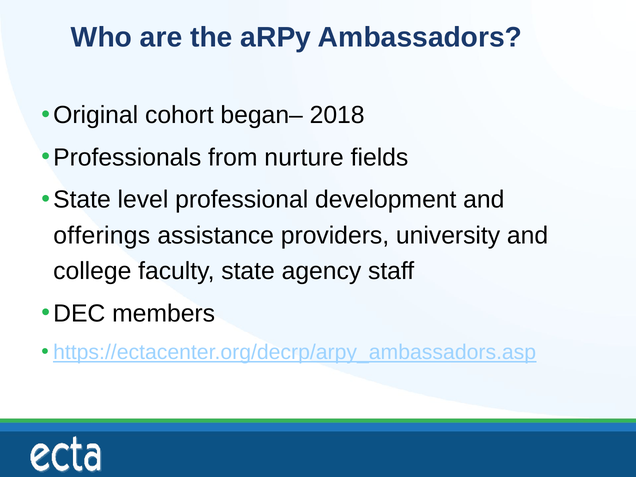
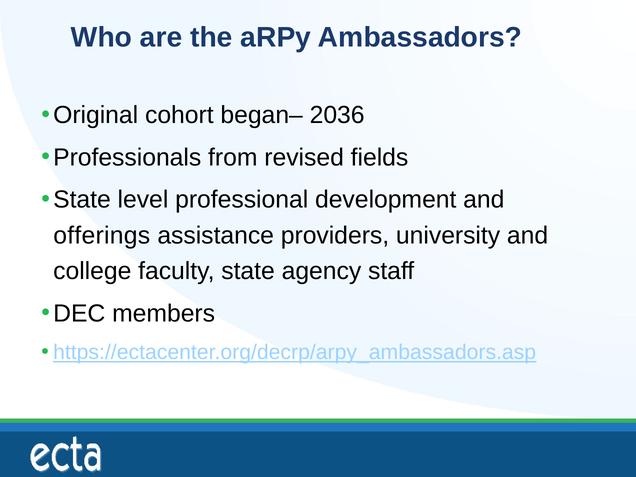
2018: 2018 -> 2036 (337, 115)
nurture: nurture -> revised (304, 158)
